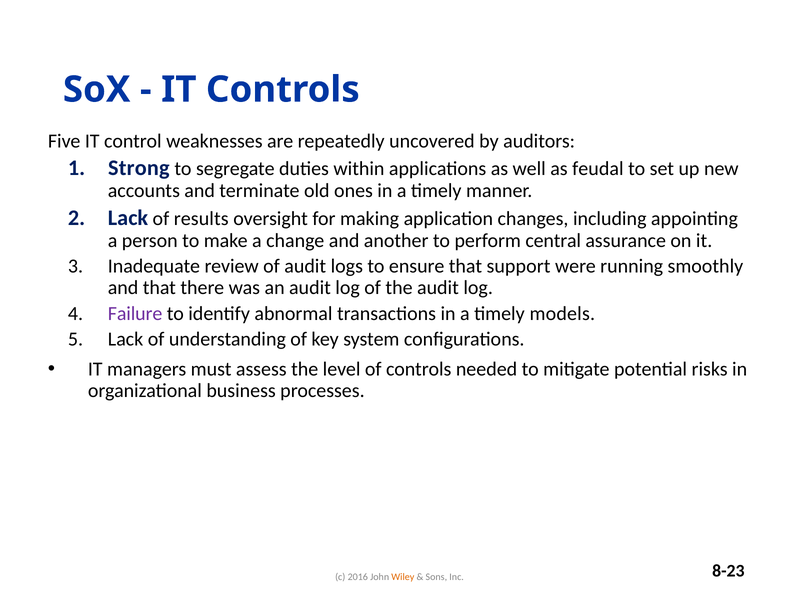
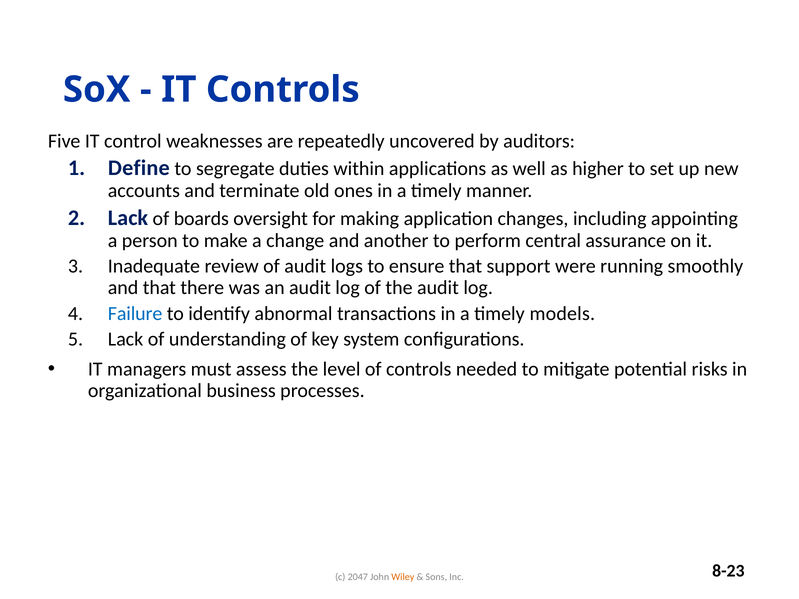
Strong: Strong -> Define (139, 168)
feudal: feudal -> higher (598, 169)
results: results -> boards (201, 219)
Failure colour: purple -> blue (135, 314)
2016: 2016 -> 2047 (358, 577)
